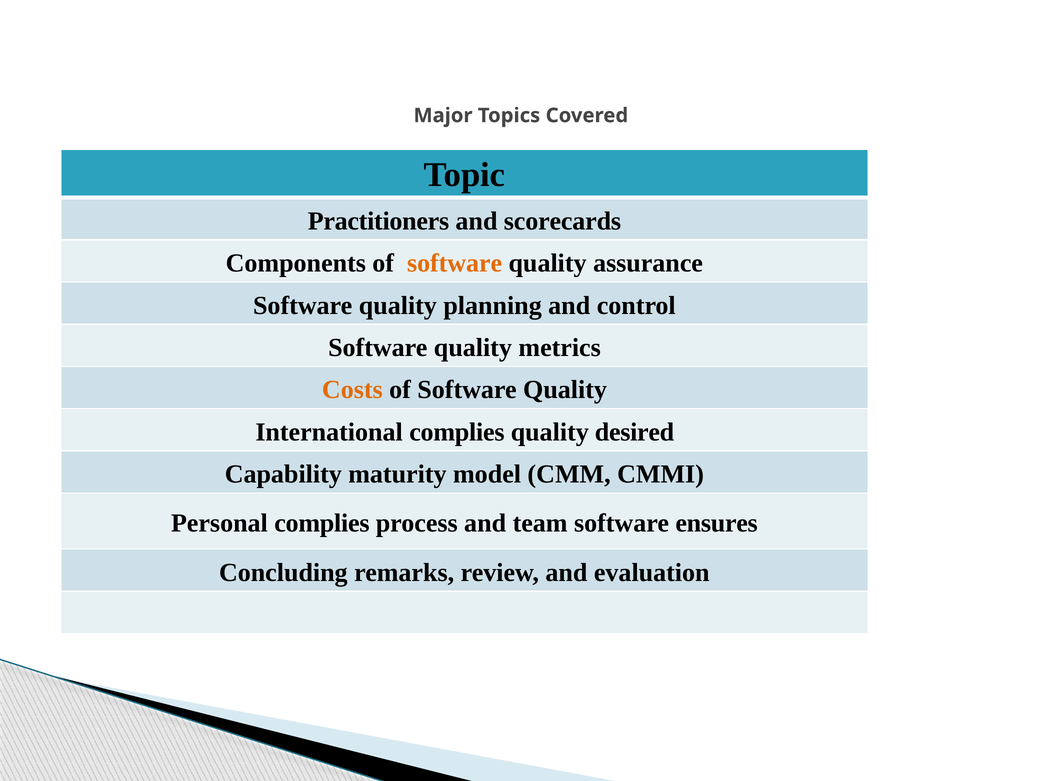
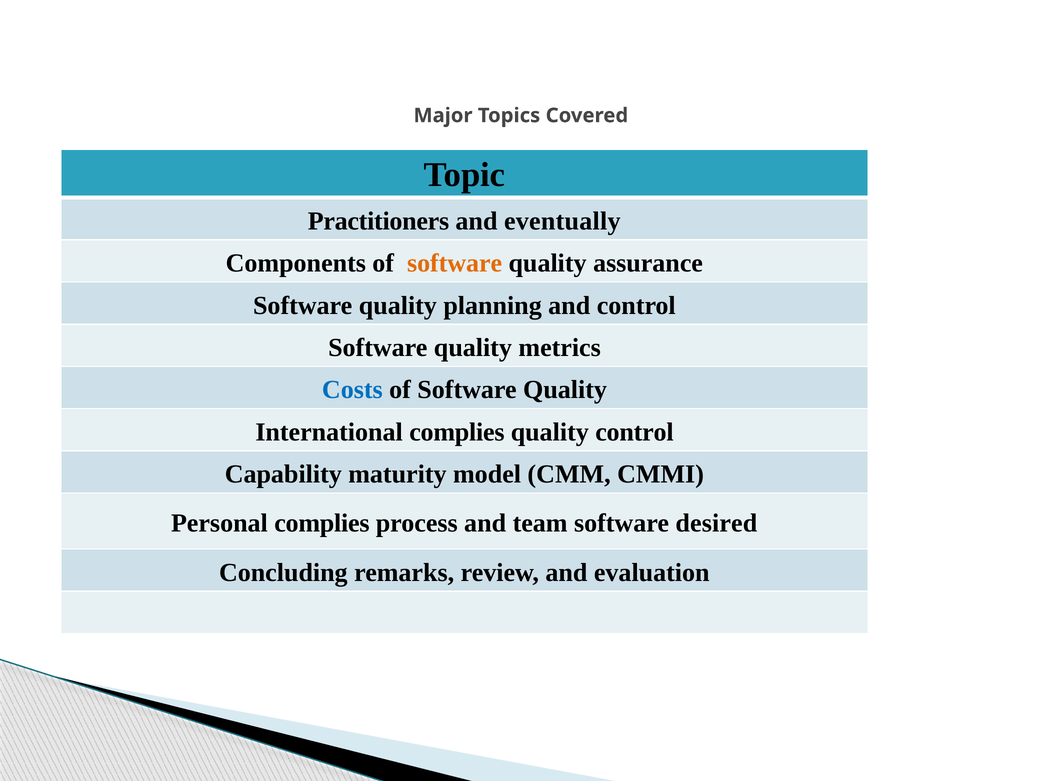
scorecards: scorecards -> eventually (562, 221)
Costs colour: orange -> blue (352, 390)
quality desired: desired -> control (634, 432)
ensures: ensures -> desired (716, 524)
